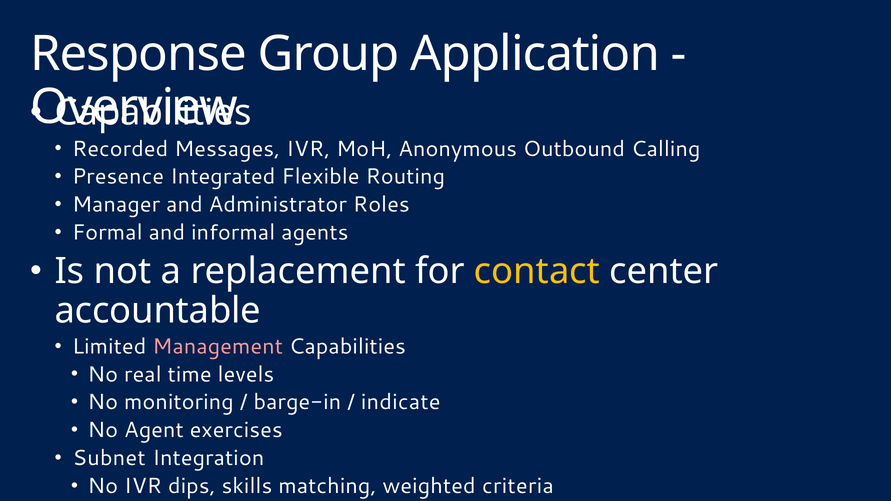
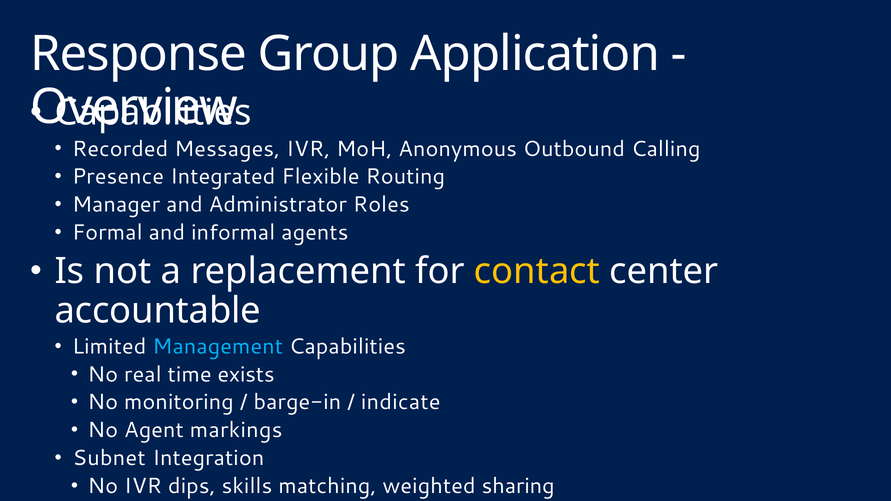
Management colour: pink -> light blue (218, 346)
levels: levels -> exists (246, 374)
exercises: exercises -> markings (236, 430)
criteria: criteria -> sharing (518, 486)
